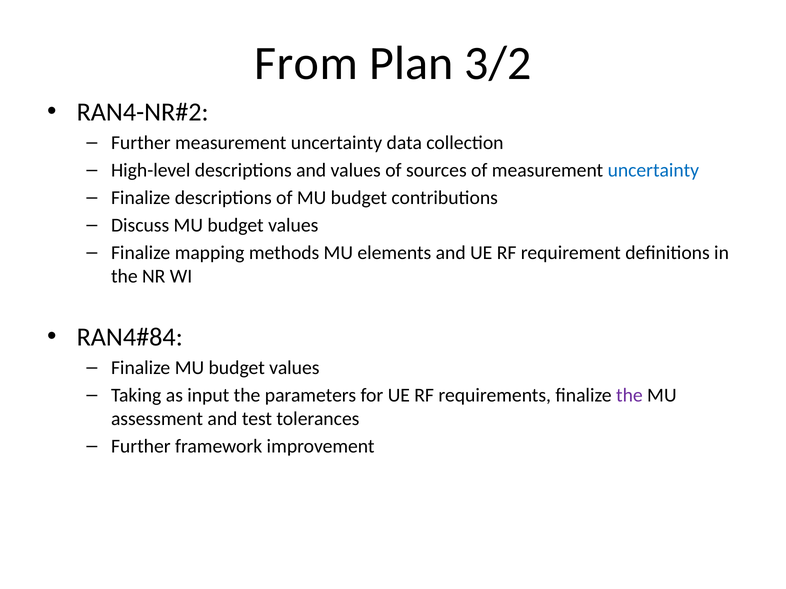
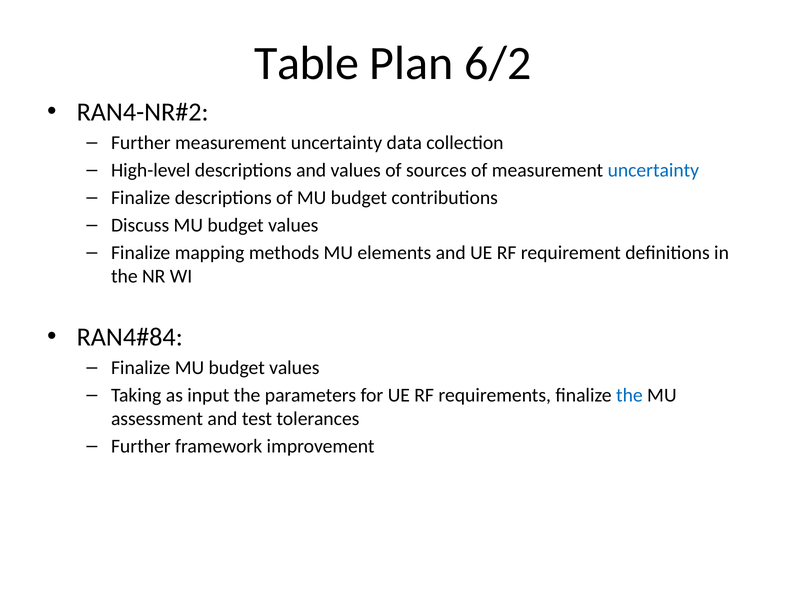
From: From -> Table (307, 63)
3/2: 3/2 -> 6/2 (498, 63)
the colour: purple -> blue (629, 396)
